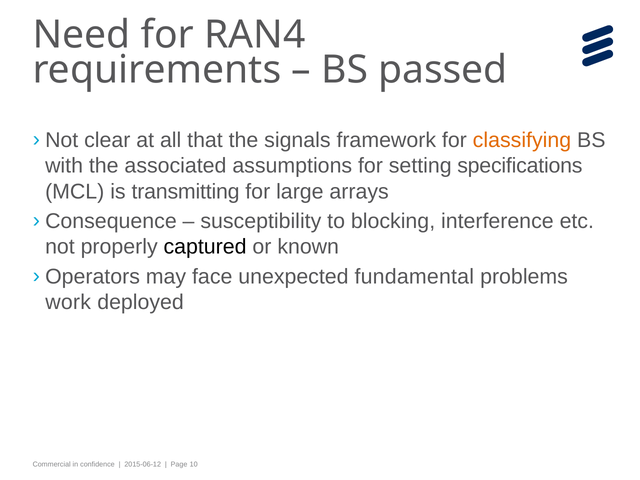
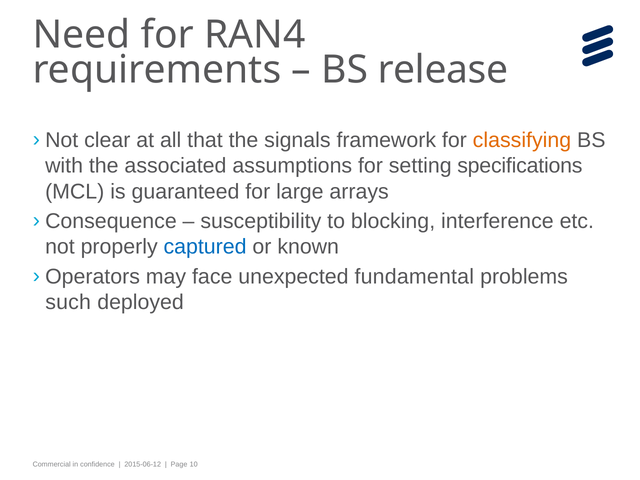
passed: passed -> release (443, 70)
transmitting: transmitting -> guaranteed (185, 191)
captured colour: black -> blue (205, 247)
work: work -> such (68, 302)
